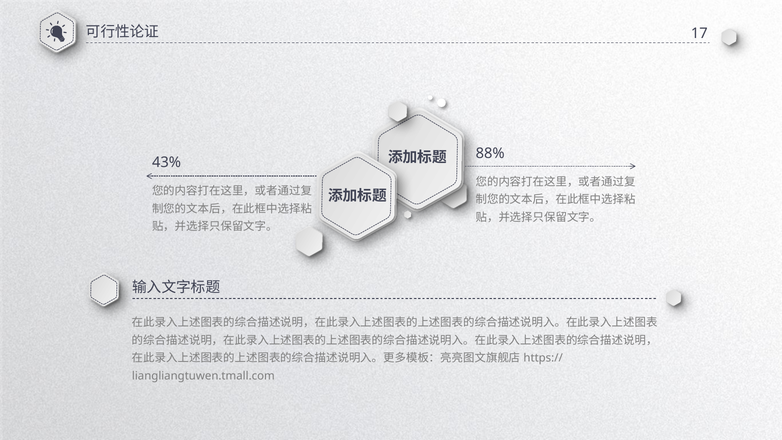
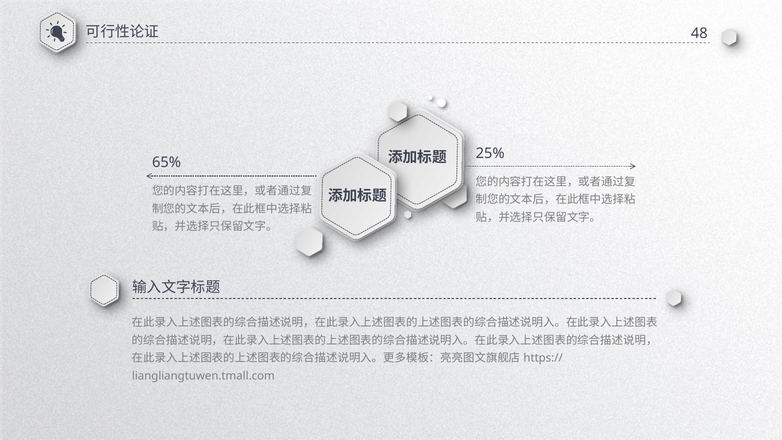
17: 17 -> 48 (699, 33)
88%: 88% -> 25% (490, 153)
43%: 43% -> 65% (166, 163)
